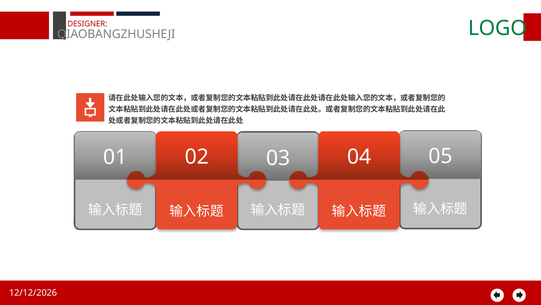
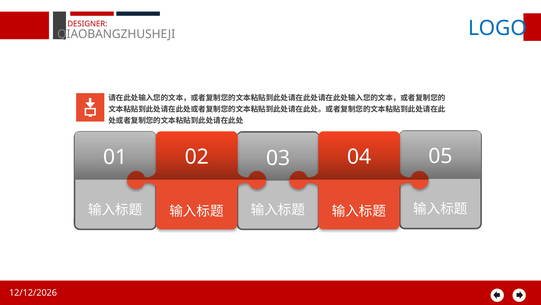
LOGO colour: green -> blue (498, 28)
